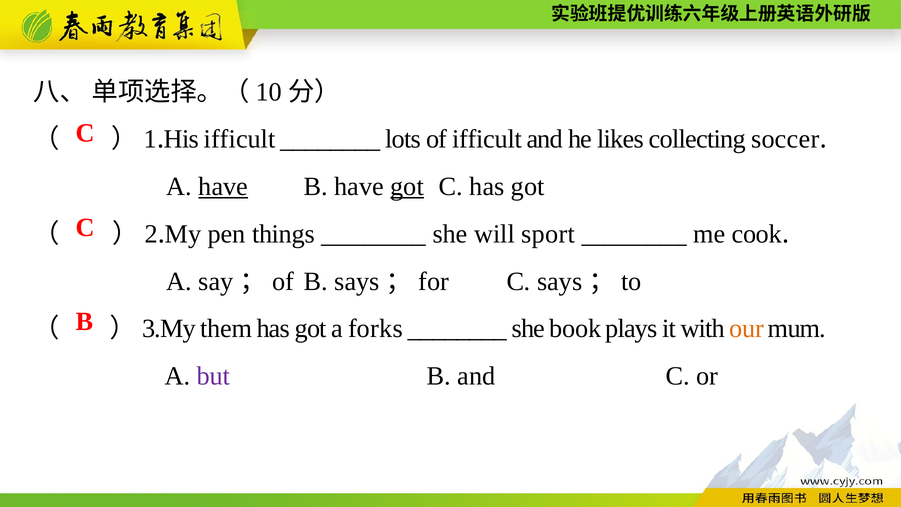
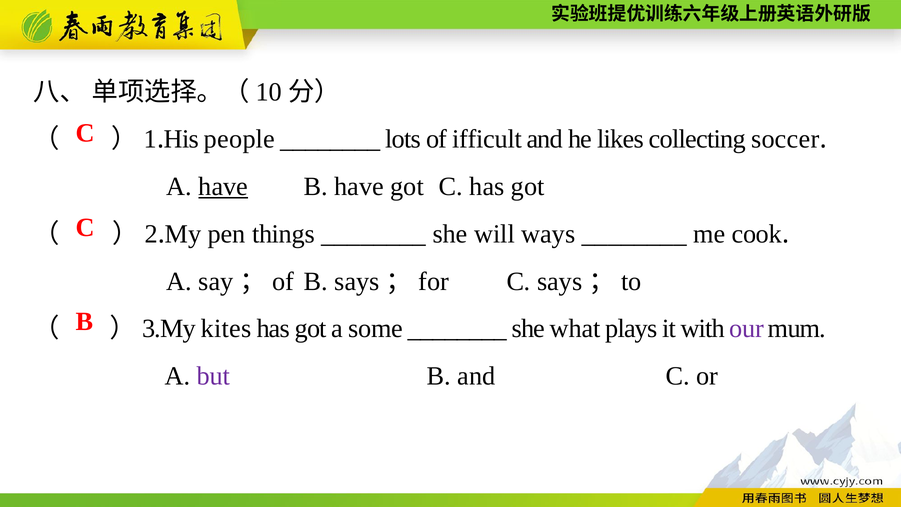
ifficult: ifficult -> people (240, 139)
got underline: present -> none (407, 187)
sport: sport -> ways (548, 234)
them: them -> kites (226, 329)
forks: forks -> some (376, 329)
book: book -> what (575, 329)
our colour: orange -> purple (747, 329)
